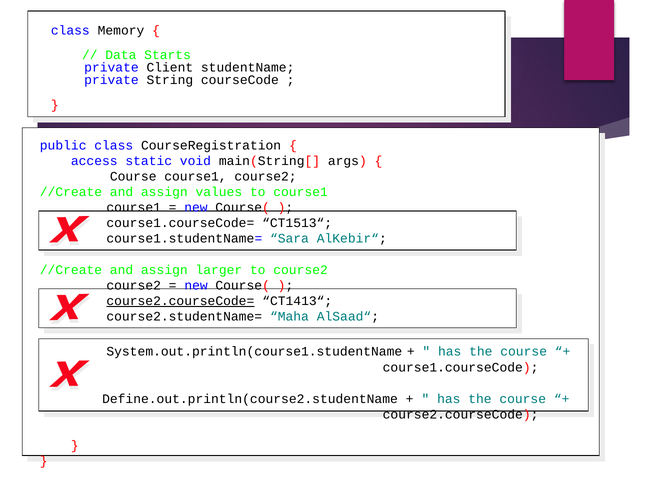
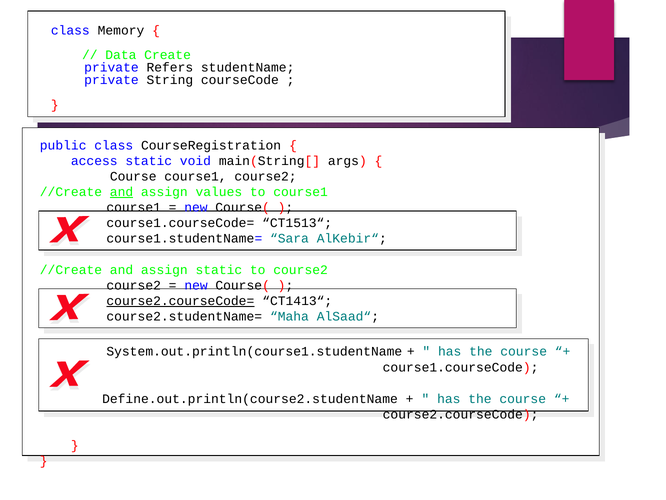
Starts: Starts -> Create (168, 55)
Client: Client -> Refers (170, 67)
and underline: none -> present (122, 192)
assign larger: larger -> static (219, 270)
